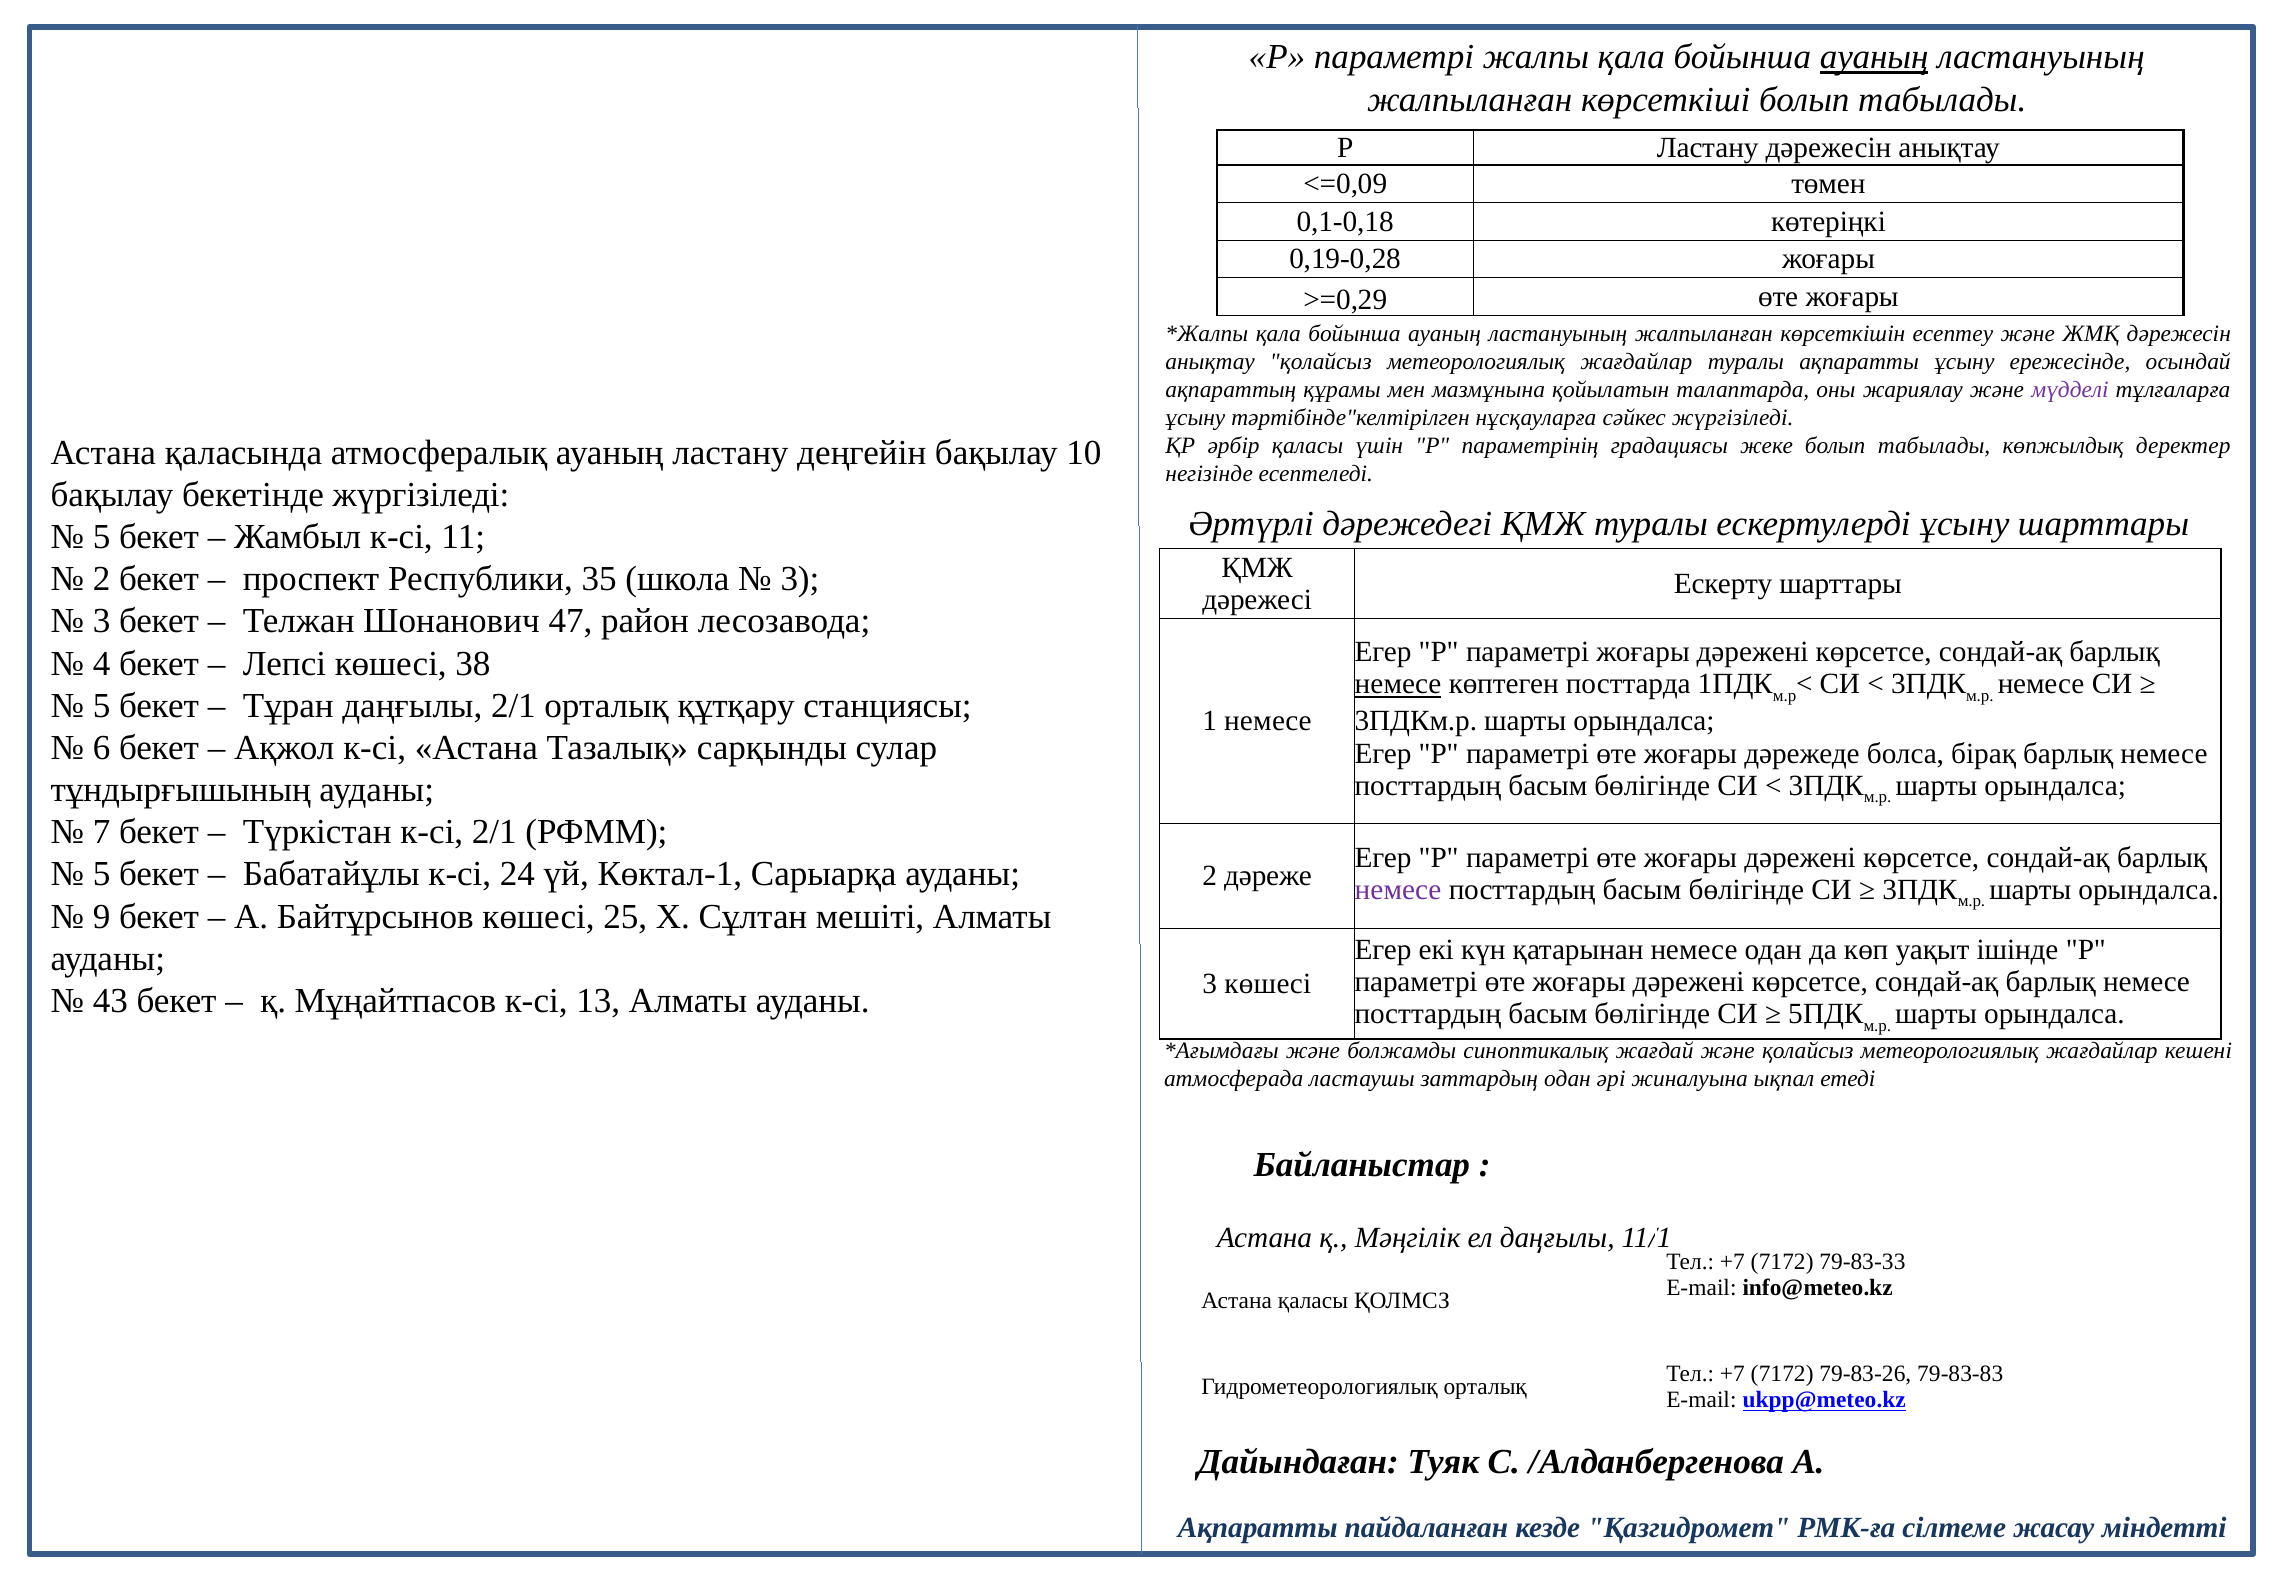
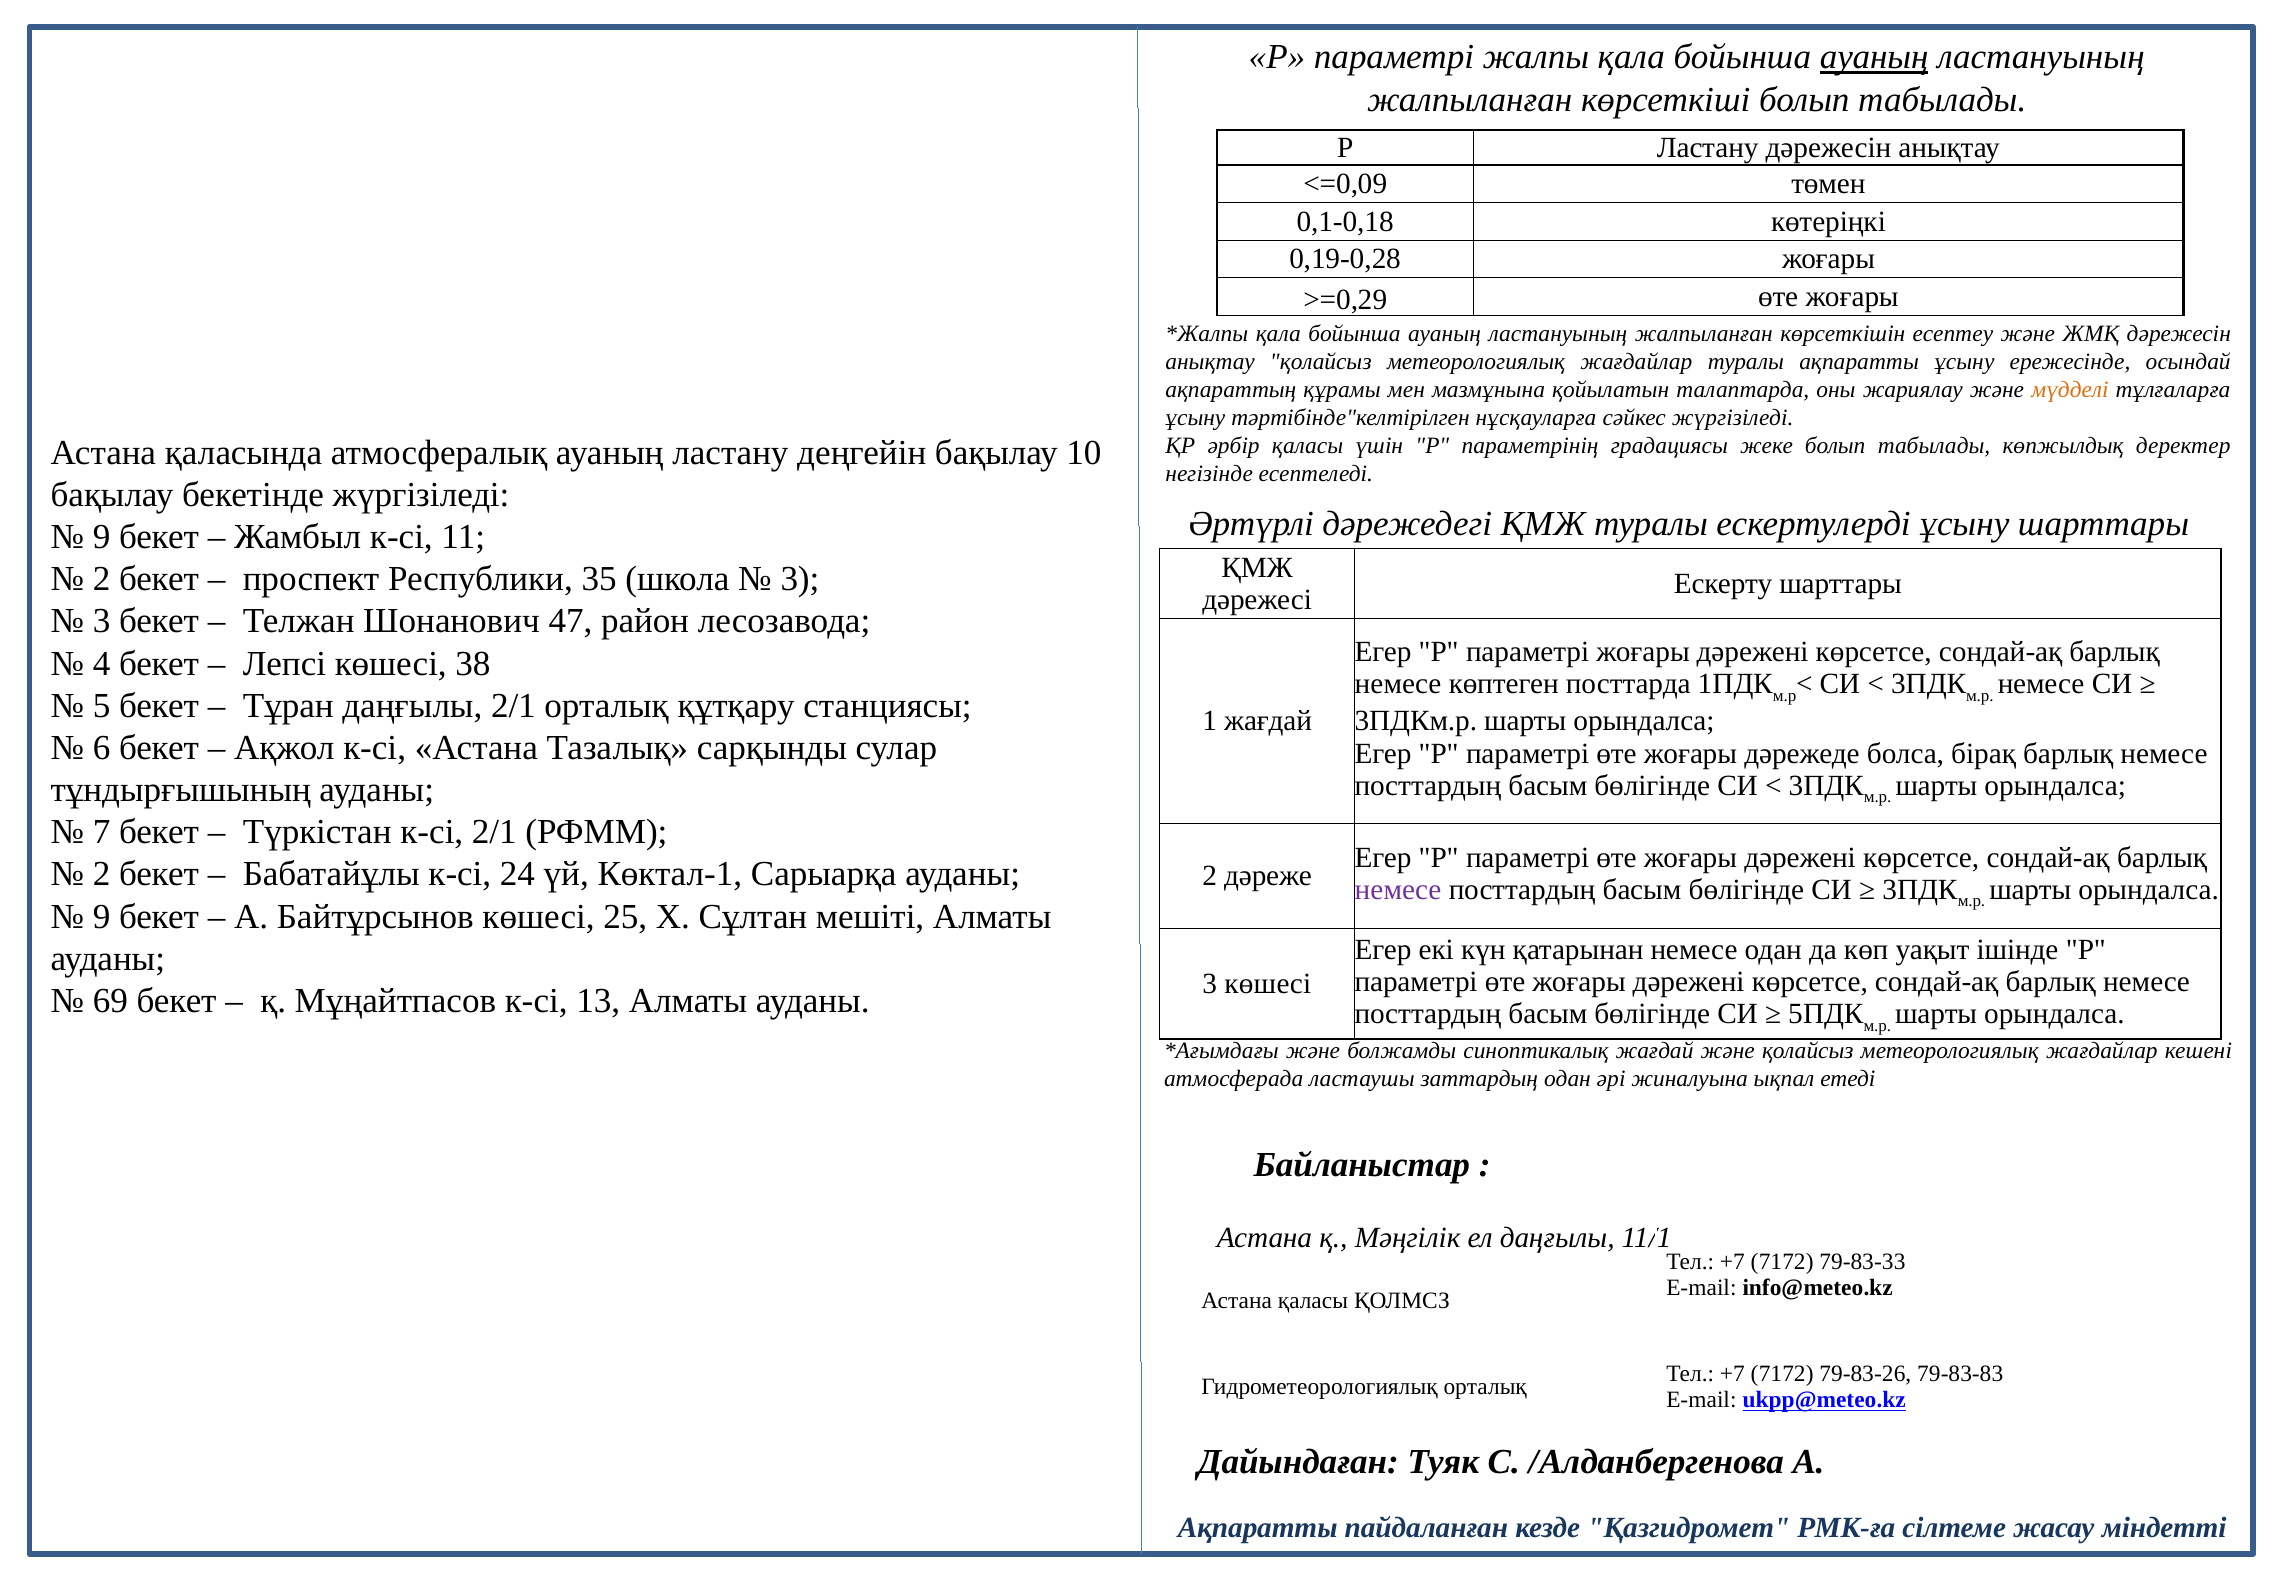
мүдделі colour: purple -> orange (2070, 390)
5: 5 -> 9 (102, 537)
немесе underline: present -> none (1398, 684)
1 немесе: немесе -> жағдай (1268, 721)
5: 5 -> 2 (102, 874)
43: 43 -> 69 (110, 1000)
